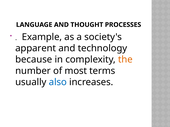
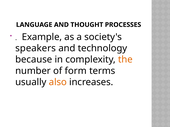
apparent: apparent -> speakers (36, 48)
most: most -> form (76, 71)
also colour: blue -> orange (58, 82)
